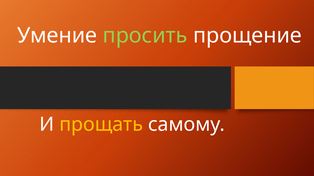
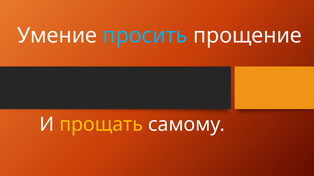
просить colour: light green -> light blue (145, 36)
